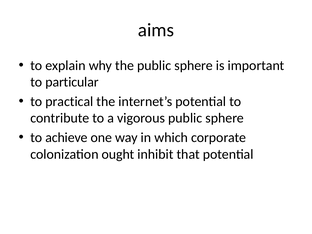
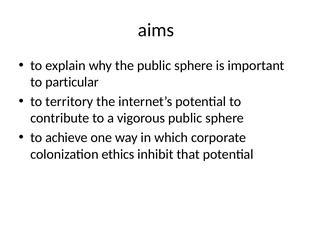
practical: practical -> territory (69, 102)
ought: ought -> ethics (118, 154)
